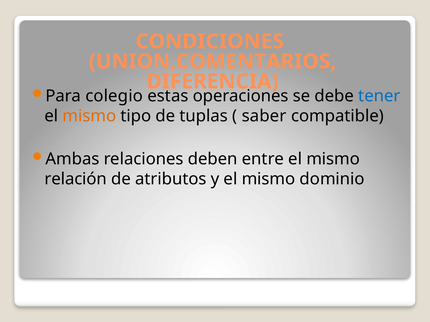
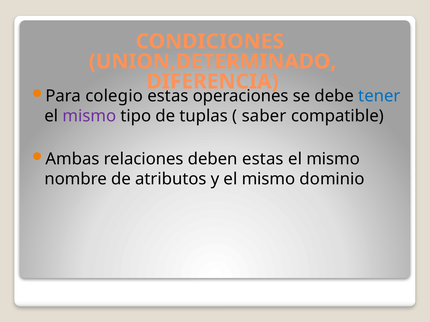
UNION,COMENTARIOS: UNION,COMENTARIOS -> UNION,DETERMINADO (213, 62)
mismo colour: orange -> purple (89, 116)
deben entre: entre -> estas (263, 159)
relación: relación -> nombre (76, 179)
